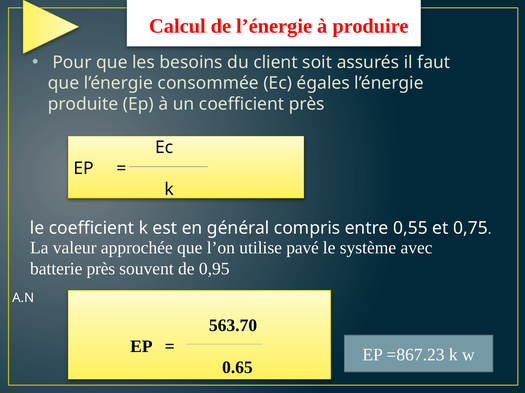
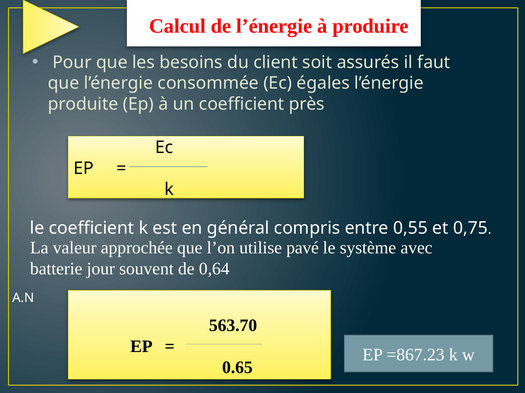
batterie près: près -> jour (101, 269)
0,95: 0,95 -> 0,64 (214, 269)
